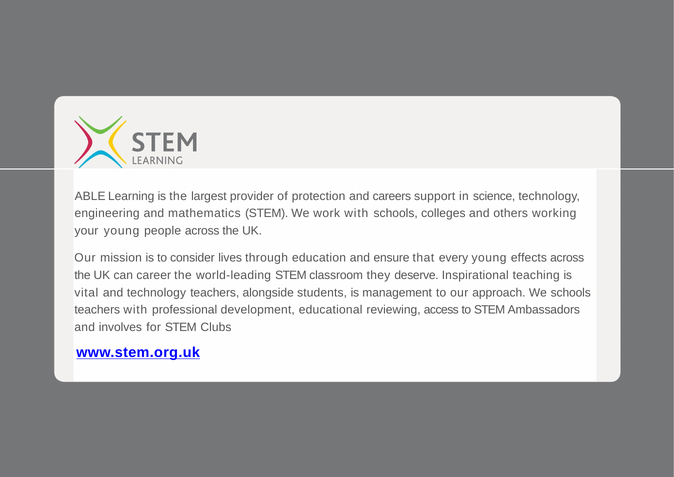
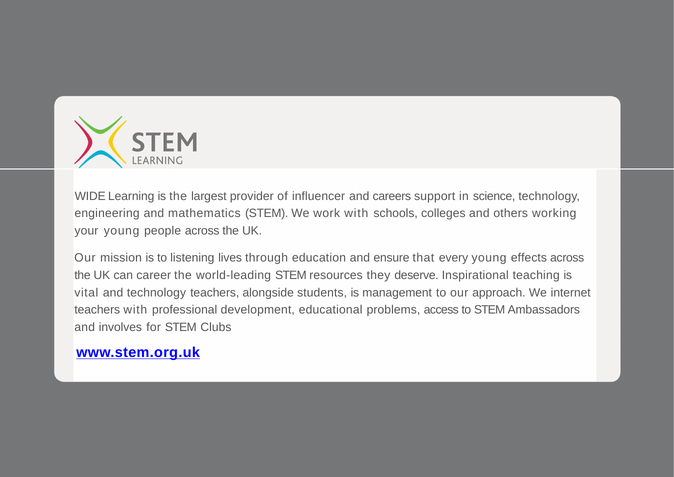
ABLE: ABLE -> WIDE (90, 196)
protection: protection -> influencer (319, 196)
consider: consider -> listening (192, 258)
classroom: classroom -> resources (336, 275)
We schools: schools -> internet (571, 292)
reviewing: reviewing -> problems (393, 310)
